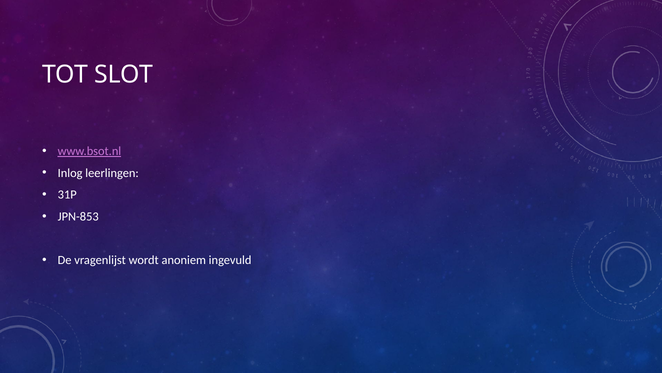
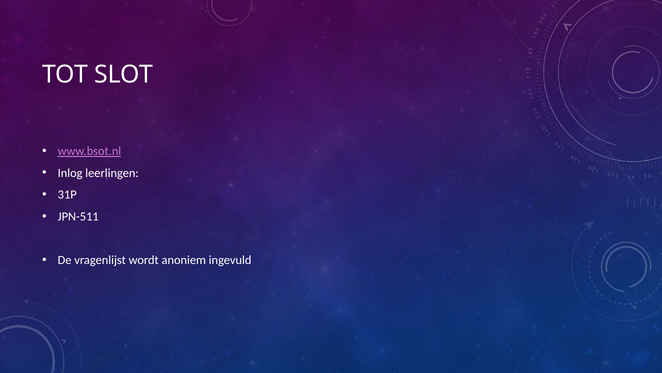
JPN-853: JPN-853 -> JPN-511 (78, 216)
